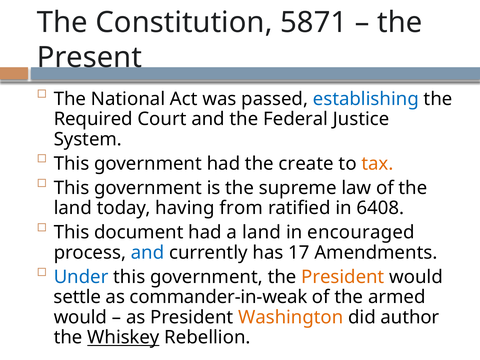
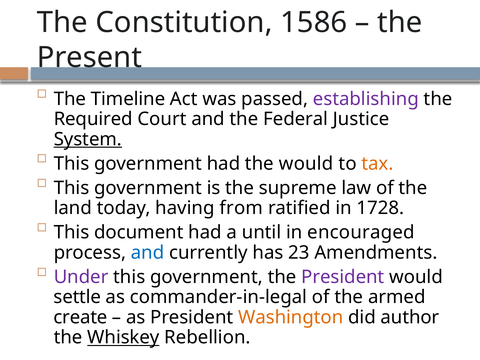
5871: 5871 -> 1586 (314, 22)
National: National -> Timeline (128, 99)
establishing colour: blue -> purple (366, 99)
System underline: none -> present (88, 139)
the create: create -> would (306, 164)
6408: 6408 -> 1728 (380, 208)
a land: land -> until (262, 232)
17: 17 -> 23 (299, 253)
Under colour: blue -> purple (81, 277)
President colour: orange -> purple (343, 277)
commander-in-weak: commander-in-weak -> commander-in-legal (218, 297)
would: would -> create (80, 317)
